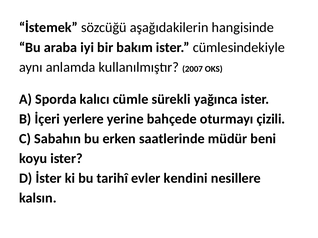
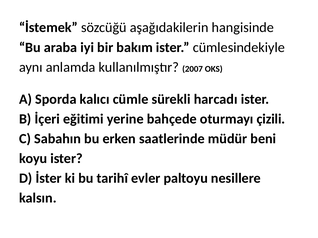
yağınca: yağınca -> harcadı (216, 99)
yerlere: yerlere -> eğitimi (83, 119)
kendini: kendini -> paltoyu (186, 179)
